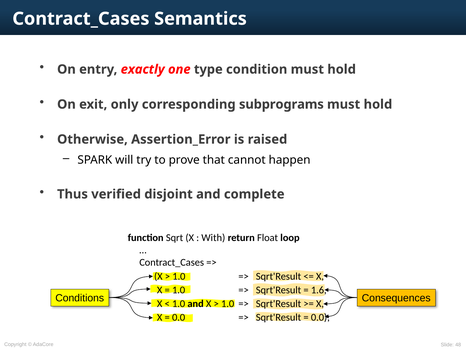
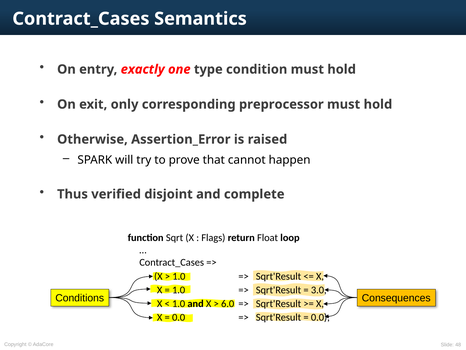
subprograms: subprograms -> preprocessor (281, 104)
With: With -> Flags (213, 237)
1.6: 1.6 -> 3.0 (319, 290)
1.0: 1.0 -> 6.0 (228, 303)
